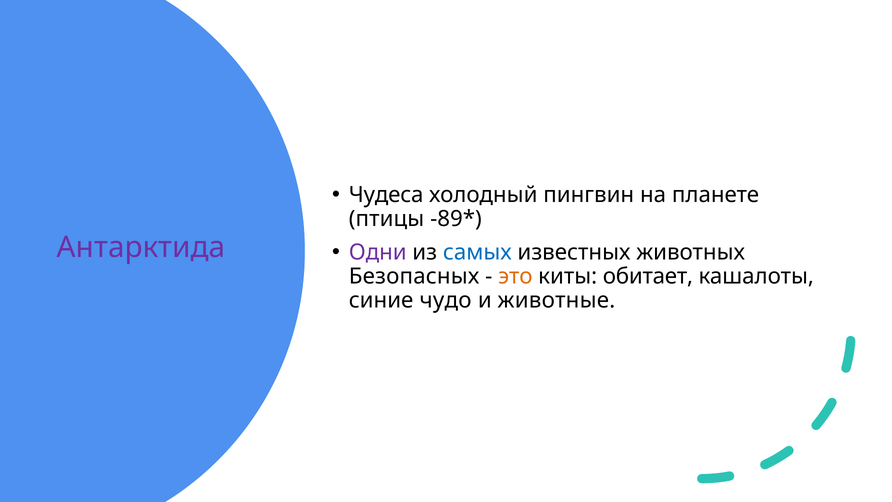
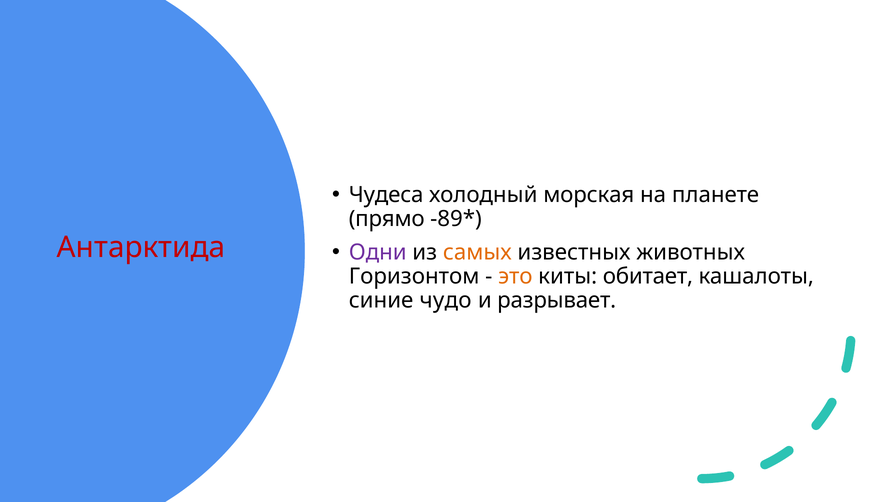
пингвин: пингвин -> морская (589, 195)
птицы: птицы -> прямо (387, 219)
Антарктида colour: purple -> red (141, 247)
самых colour: blue -> orange (477, 252)
Безопасных: Безопасных -> Горизонтом (414, 276)
животные: животные -> разрывает (557, 300)
